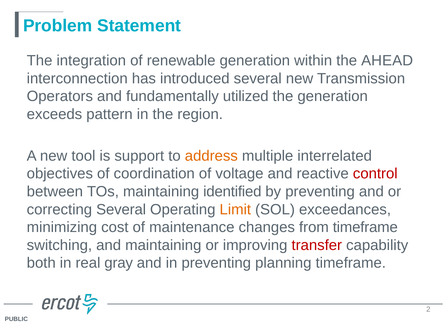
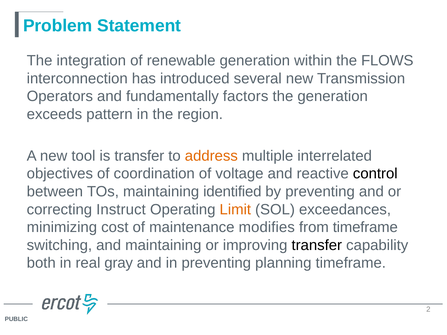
AHEAD: AHEAD -> FLOWS (387, 61)
utilized: utilized -> factors (246, 96)
is support: support -> transfer (139, 156)
control colour: red -> black (375, 174)
correcting Several: Several -> Instruct (121, 210)
changes: changes -> modifies (267, 227)
transfer colour: red -> black (317, 245)
